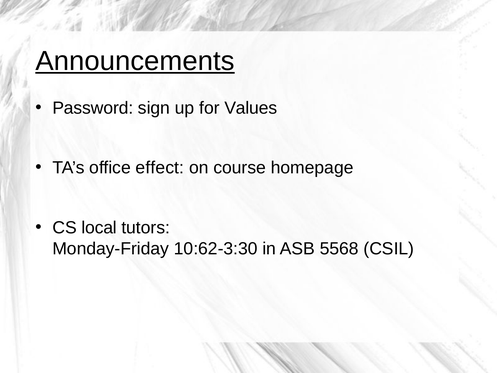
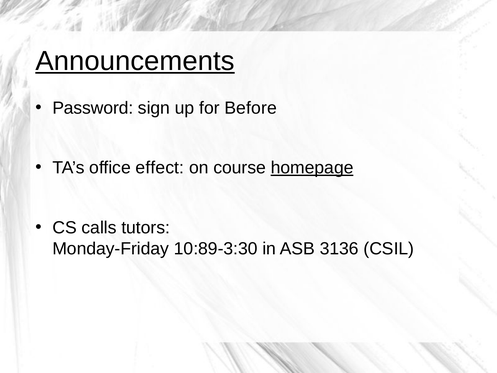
Values: Values -> Before (251, 108)
homepage underline: none -> present (312, 168)
local: local -> calls (99, 227)
10:62-3:30: 10:62-3:30 -> 10:89-3:30 (216, 249)
5568: 5568 -> 3136 (339, 249)
